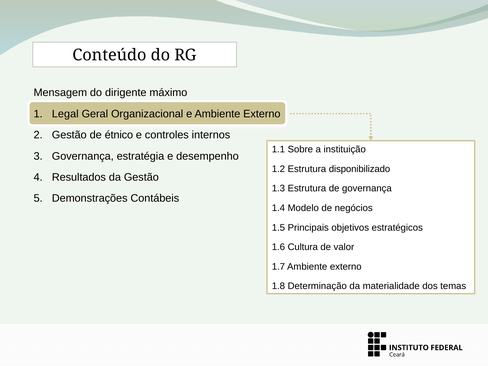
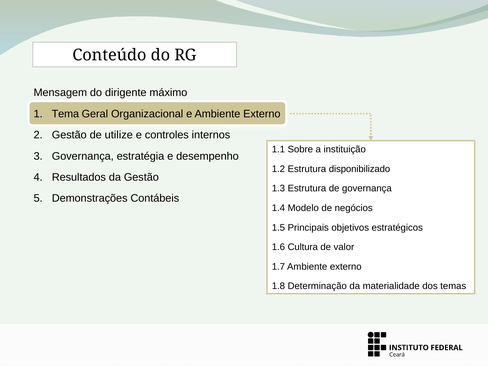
Legal: Legal -> Tema (65, 114)
étnico: étnico -> utilize (119, 135)
